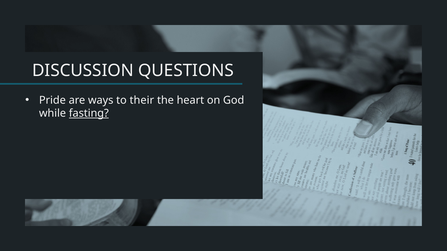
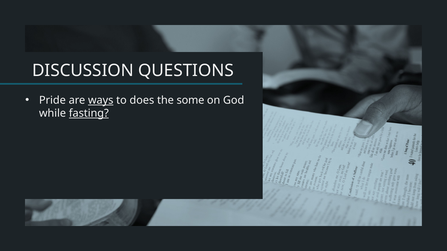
ways underline: none -> present (101, 100)
their: their -> does (142, 100)
heart: heart -> some (190, 100)
